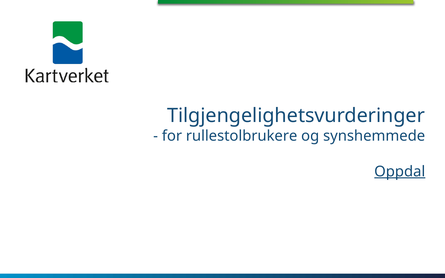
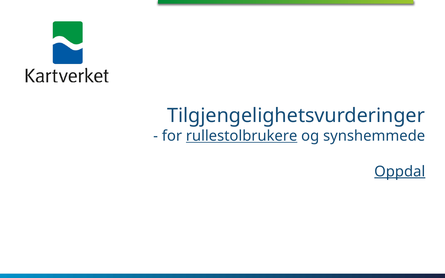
rullestolbrukere underline: none -> present (242, 136)
